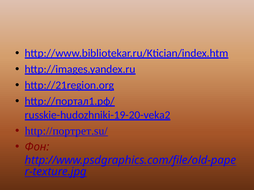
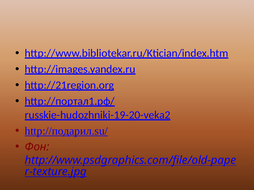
http://портрет.su/: http://портрет.su/ -> http://подарил.su/ (66, 131)
